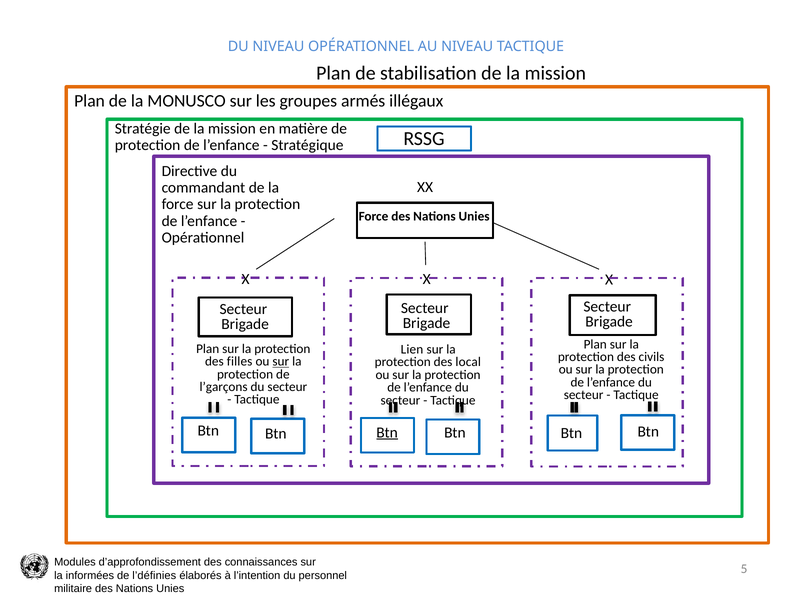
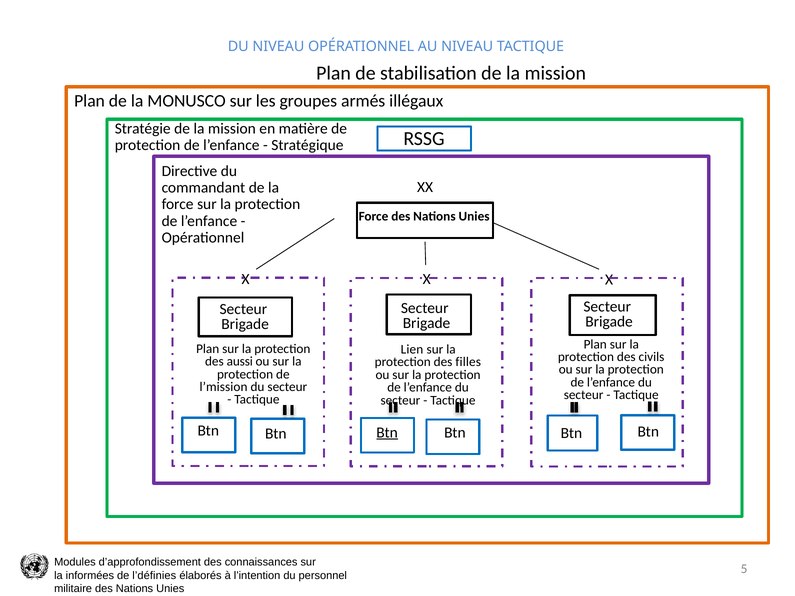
filles: filles -> aussi (240, 362)
sur underline: present -> none (281, 362)
local: local -> filles (468, 362)
l’garçons: l’garçons -> l’mission (223, 387)
